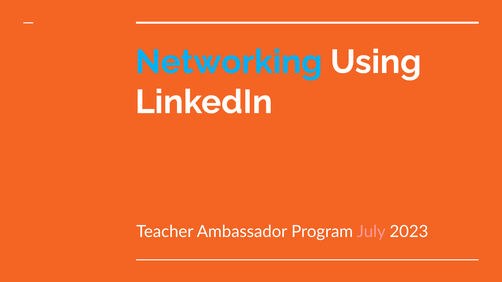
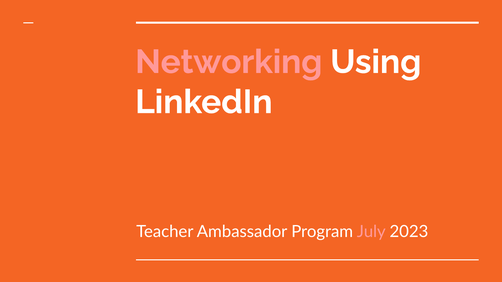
Networking colour: light blue -> pink (229, 62)
